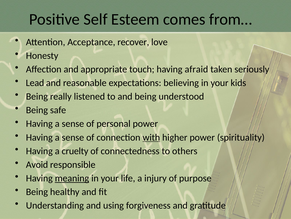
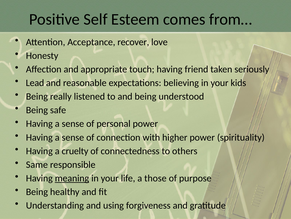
afraid: afraid -> friend (196, 69)
with underline: present -> none (151, 137)
Avoid: Avoid -> Same (37, 164)
injury: injury -> those (155, 178)
